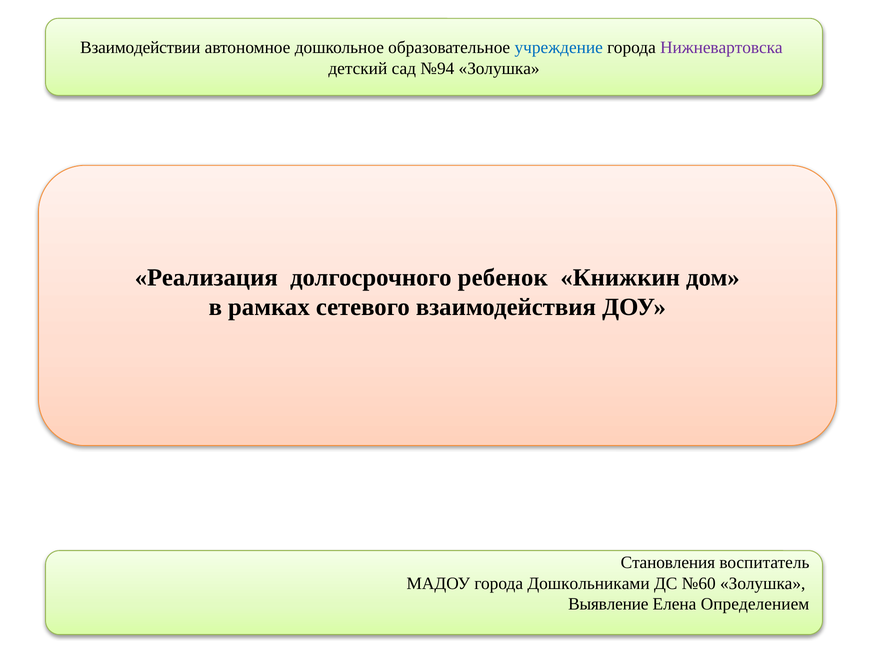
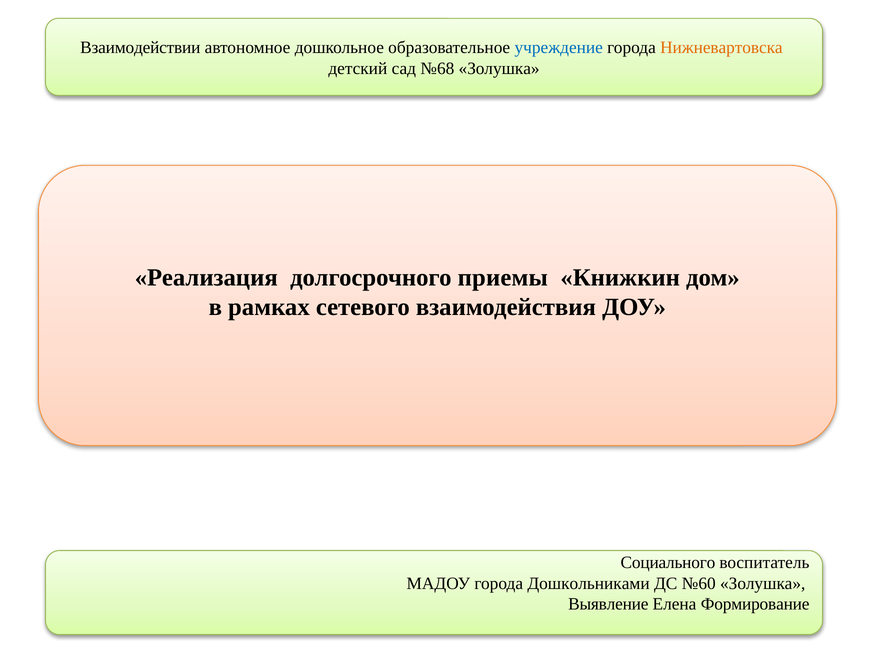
Нижневартовска colour: purple -> orange (721, 48)
№94: №94 -> №68 (437, 68)
ребенок: ребенок -> приемы (503, 277)
Становления: Становления -> Социального (668, 562)
Определением: Определением -> Формирование (755, 604)
